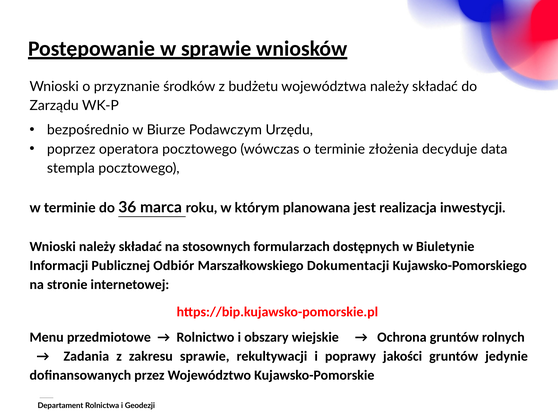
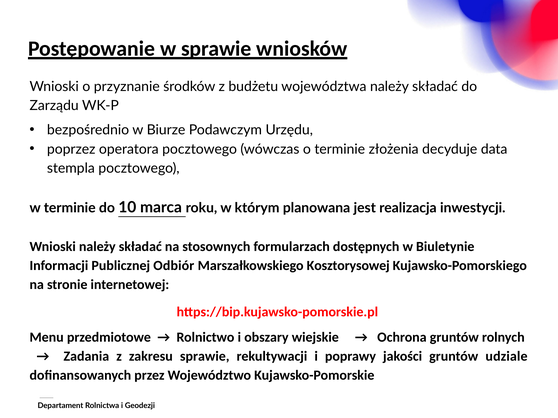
36: 36 -> 10 (127, 208)
Dokumentacji: Dokumentacji -> Kosztorysowej (348, 266)
jedynie: jedynie -> udziale (507, 357)
